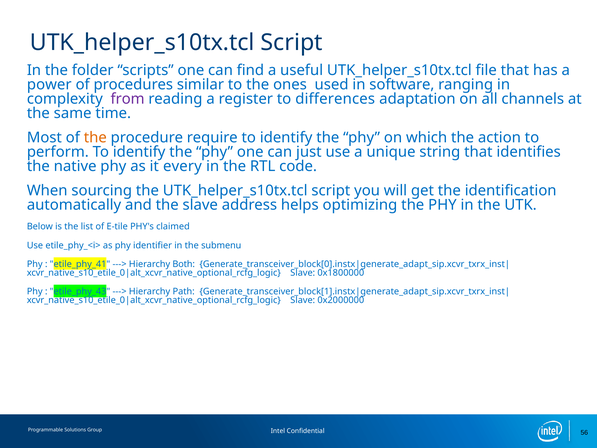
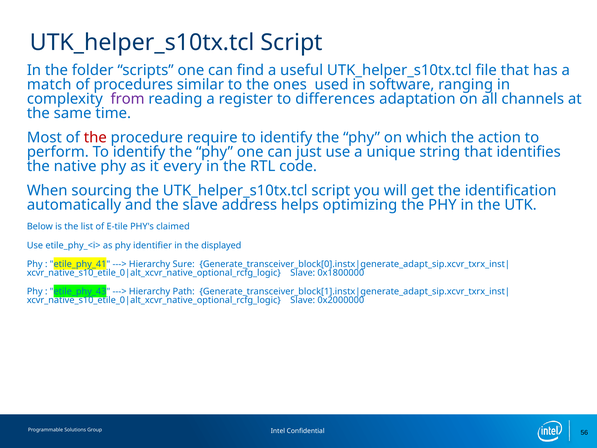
power: power -> match (49, 85)
the colour: orange -> red (95, 137)
submenu: submenu -> displayed (221, 245)
Both: Both -> Sure (184, 264)
